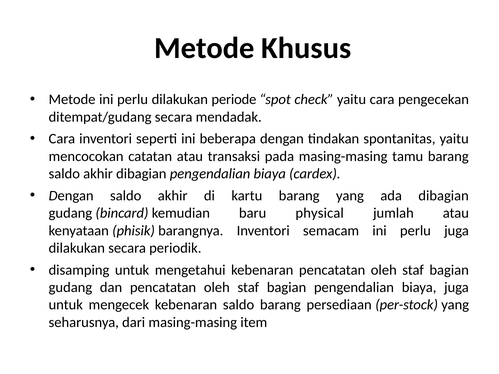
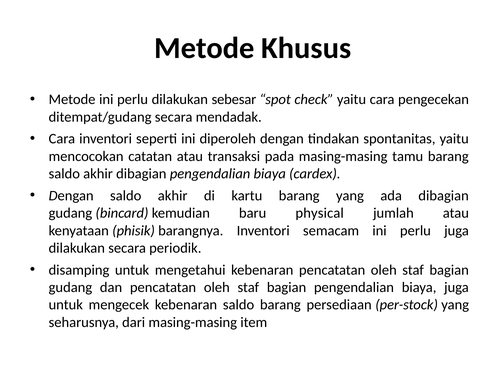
periode: periode -> sebesar (234, 100)
beberapa: beberapa -> diperoleh (228, 139)
